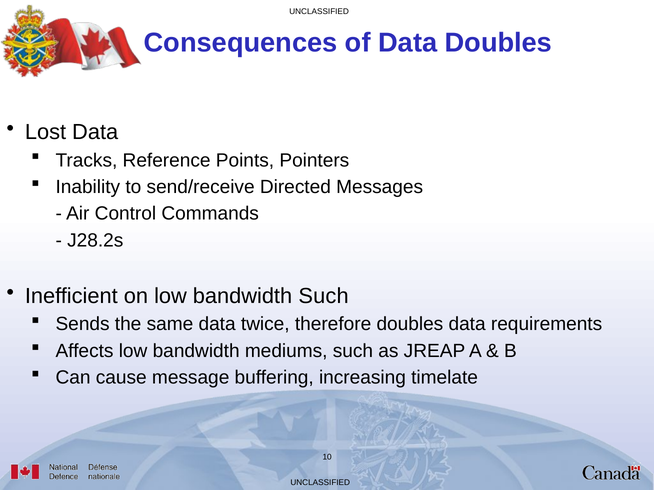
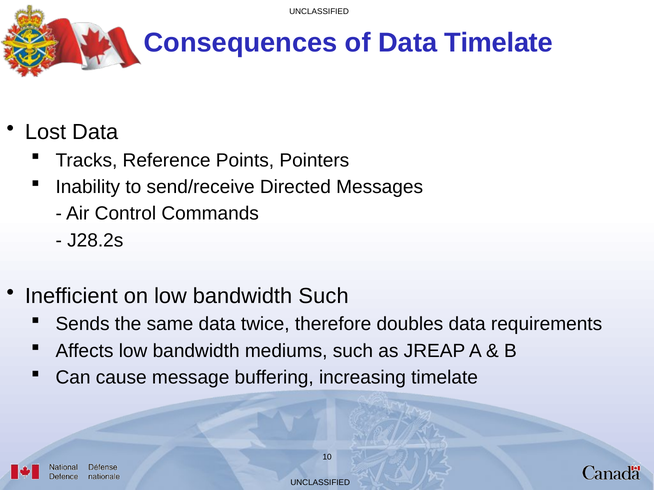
Data Doubles: Doubles -> Timelate (499, 43)
